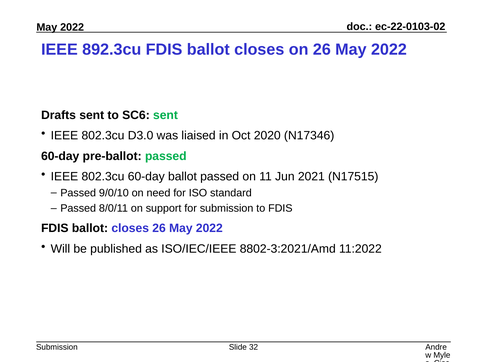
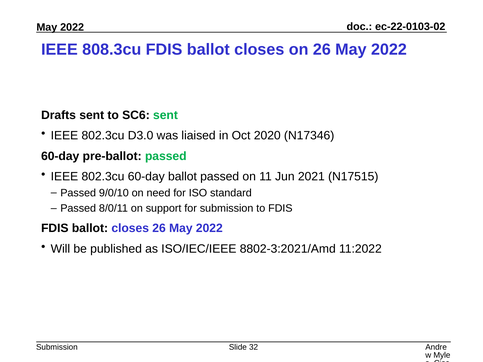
892.3cu: 892.3cu -> 808.3cu (112, 49)
